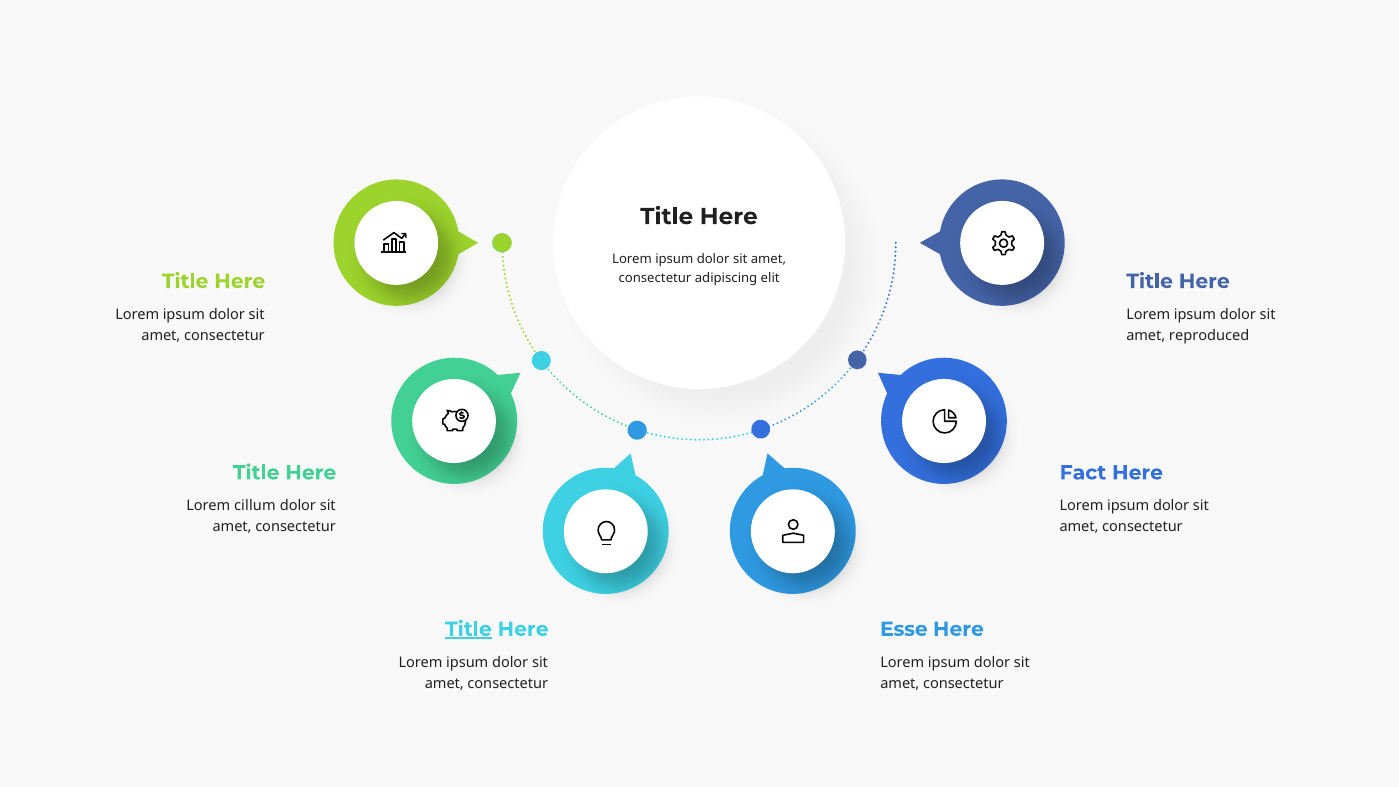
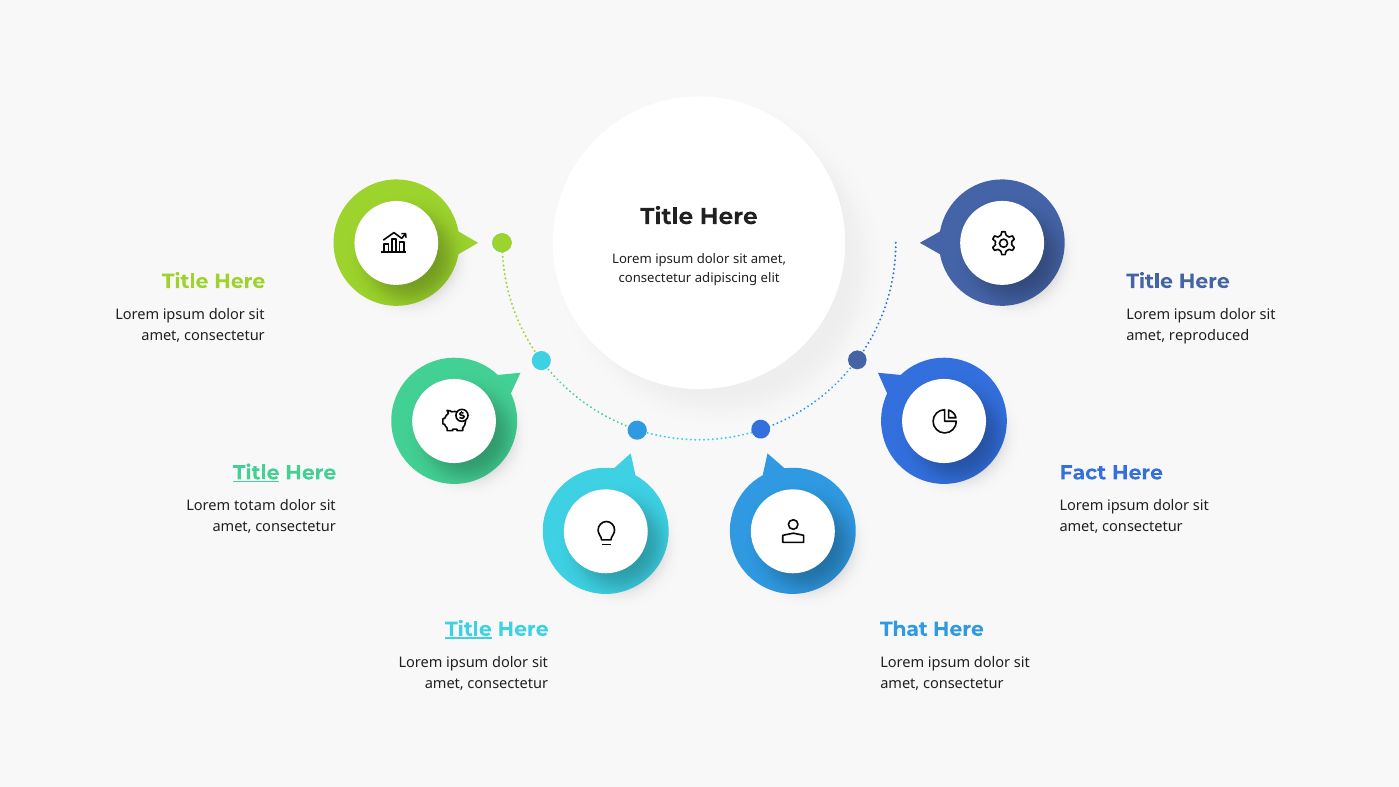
Title underline: none -> present (256, 473)
cillum: cillum -> totam (255, 506)
Esse: Esse -> That (904, 629)
